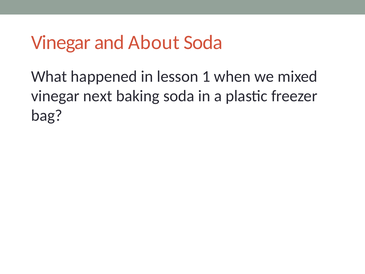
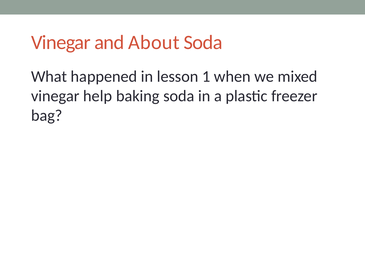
next: next -> help (98, 96)
